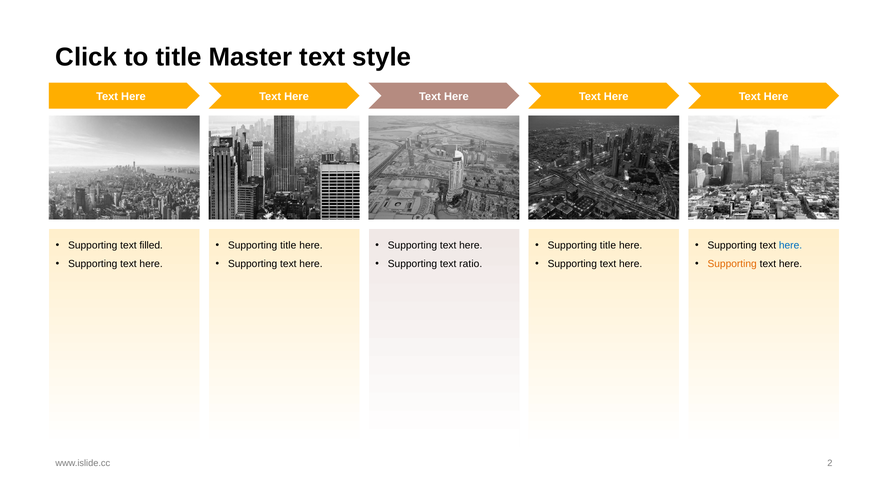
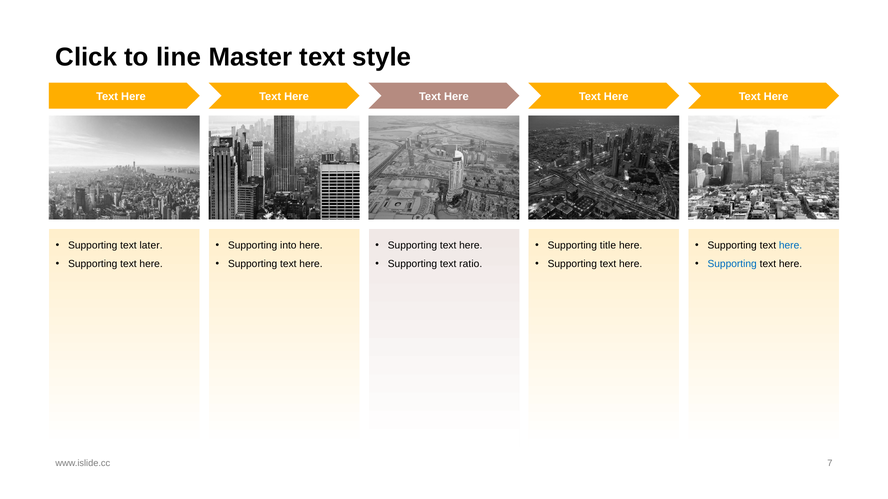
to title: title -> line (179, 57)
filled: filled -> later (151, 246)
title: title -> into (288, 246)
Supporting colour: orange -> blue (732, 264)
2: 2 -> 7 (830, 464)
